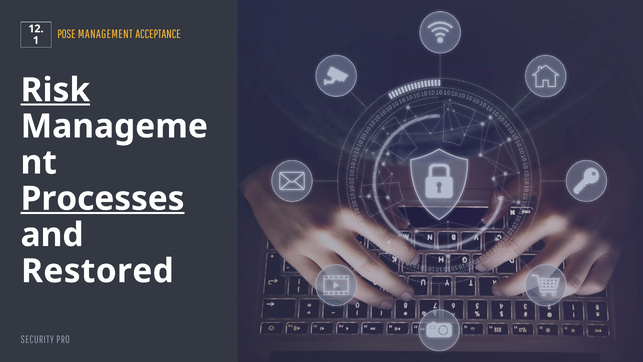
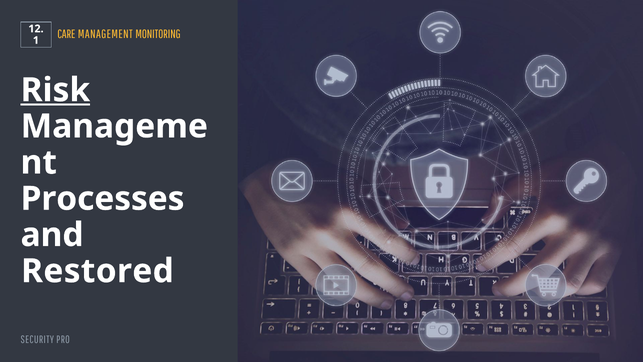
POSE: POSE -> CARE (66, 34)
ACCEPTANCE: ACCEPTANCE -> MONITORING (158, 34)
Processes underline: present -> none (103, 199)
